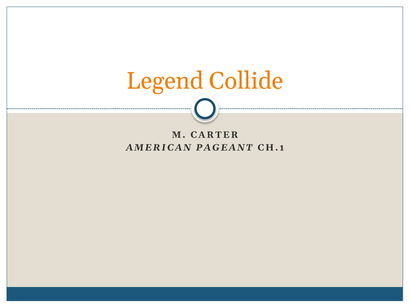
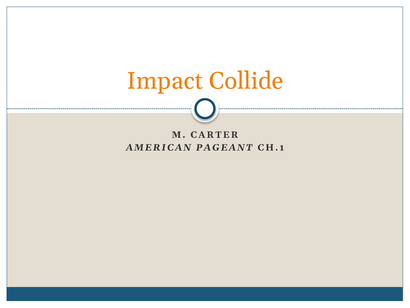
Legend: Legend -> Impact (165, 81)
